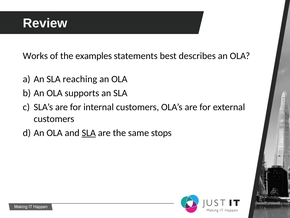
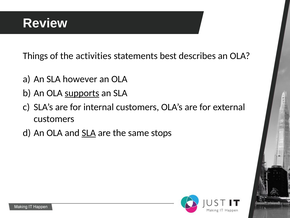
Works: Works -> Things (35, 56)
examples: examples -> activities (94, 56)
reaching: reaching -> however (80, 79)
supports underline: none -> present (82, 93)
